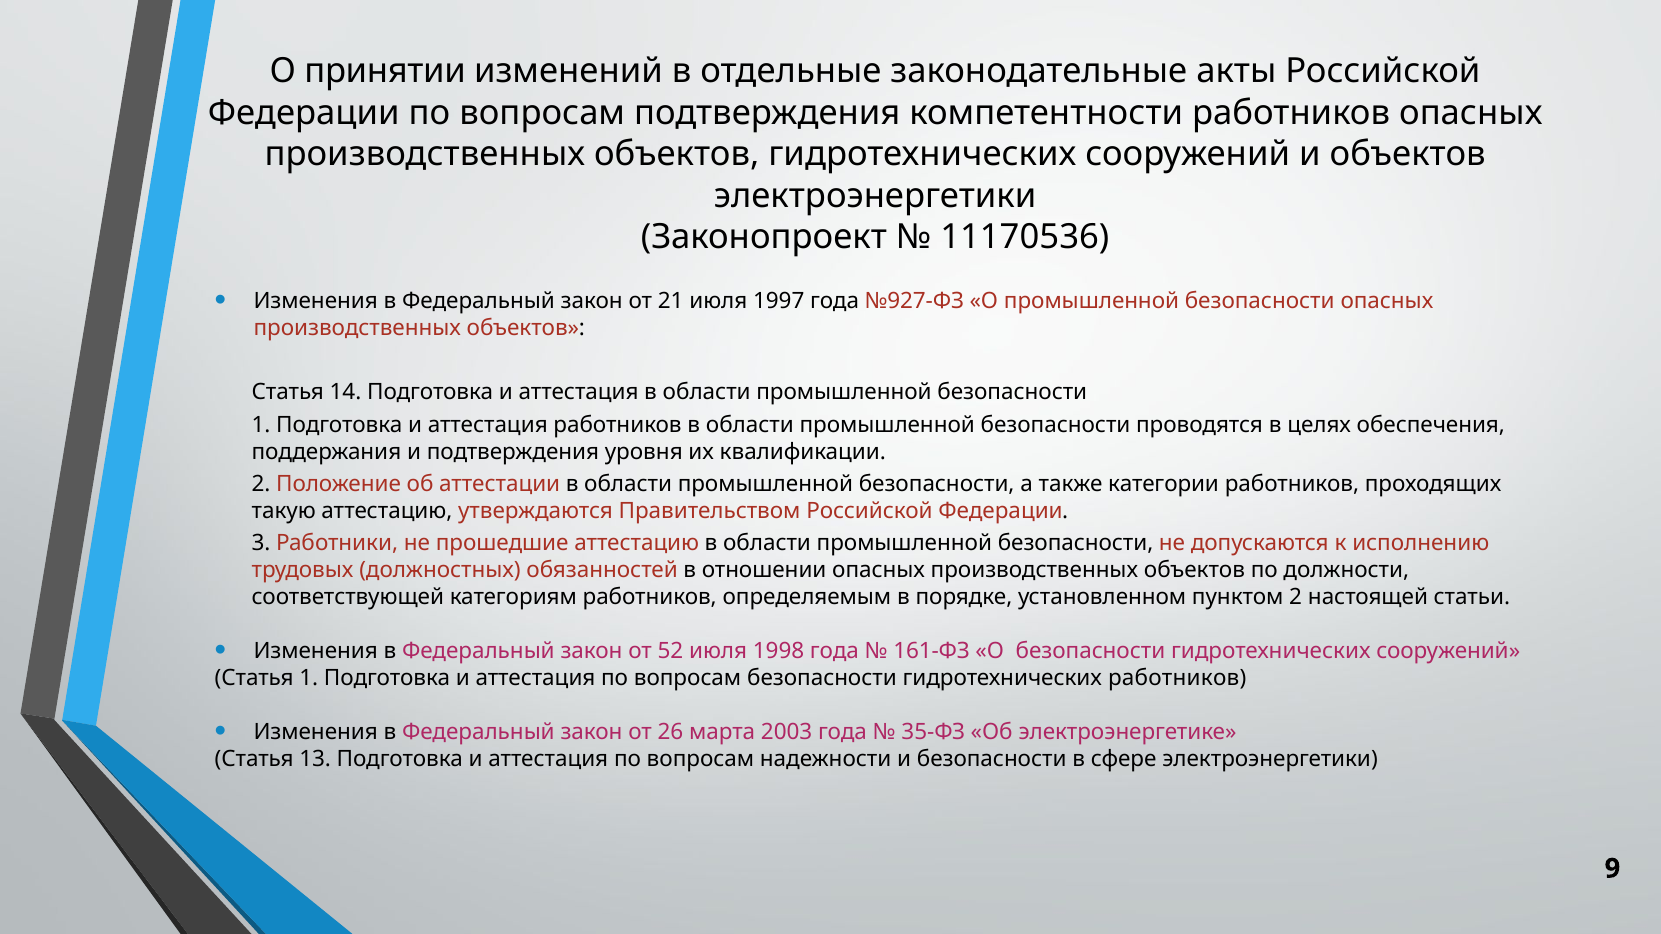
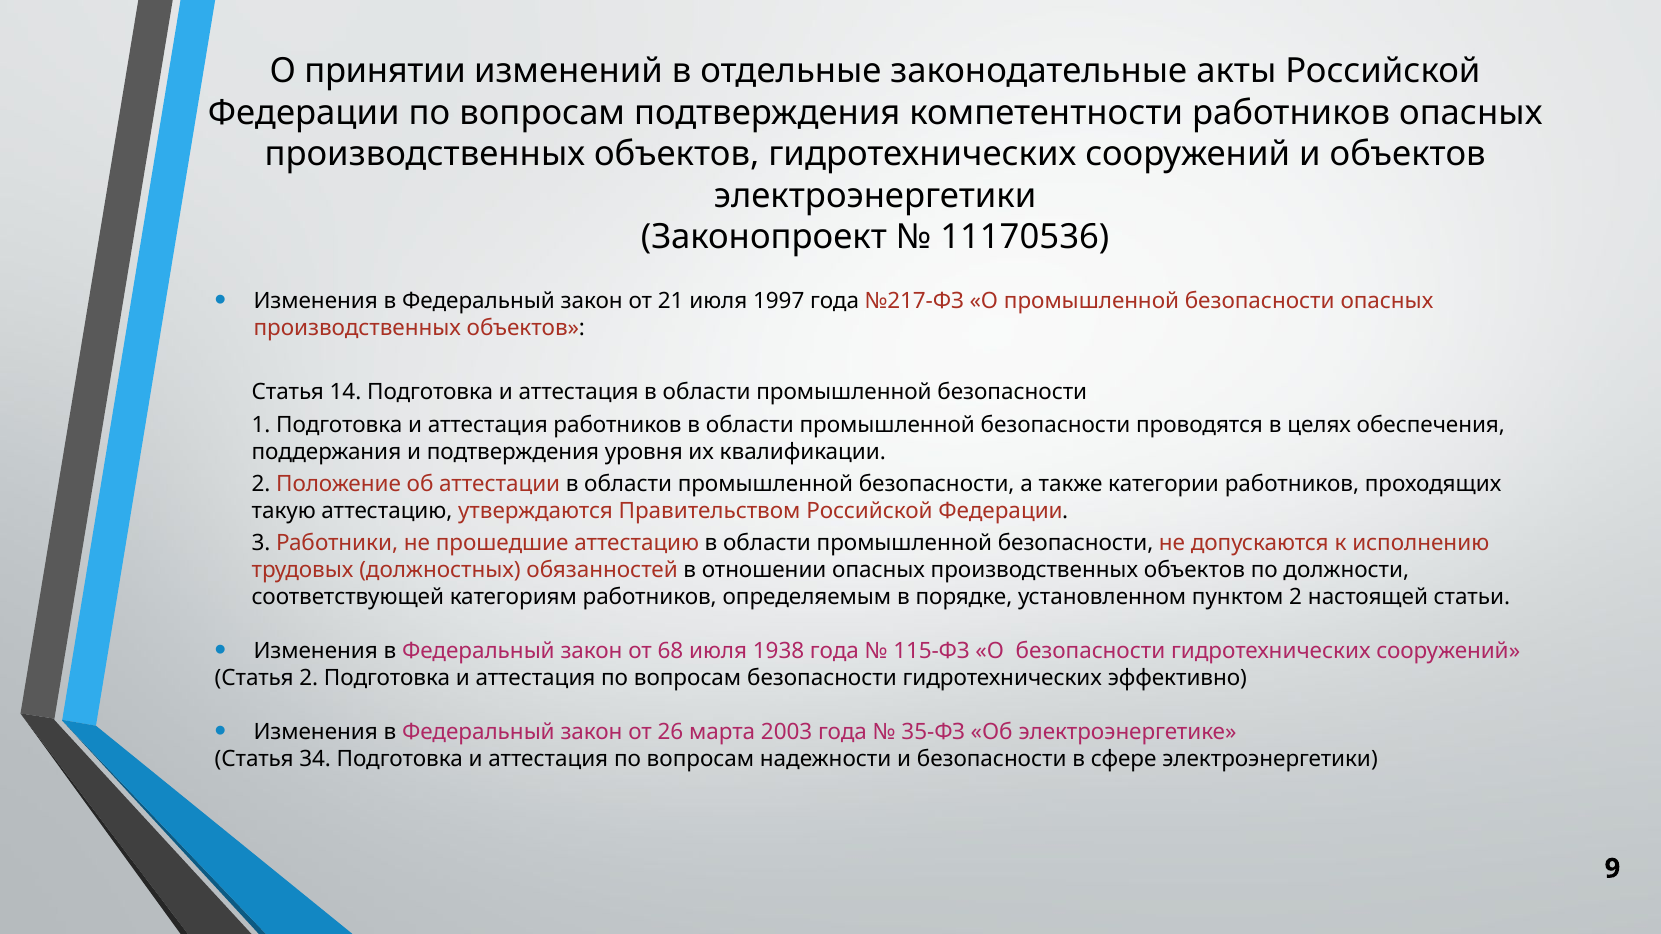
№927-ФЗ: №927-ФЗ -> №217-ФЗ (914, 301)
52: 52 -> 68 (670, 651)
1998: 1998 -> 1938 (779, 651)
161-ФЗ: 161-ФЗ -> 115-ФЗ (932, 651)
Статья 1: 1 -> 2 (309, 679)
гидротехнических работников: работников -> эффективно (1177, 679)
13: 13 -> 34 (315, 760)
